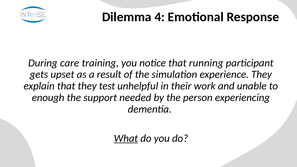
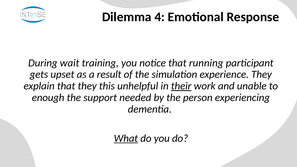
care: care -> wait (70, 63)
test: test -> this (107, 86)
their underline: none -> present (181, 86)
